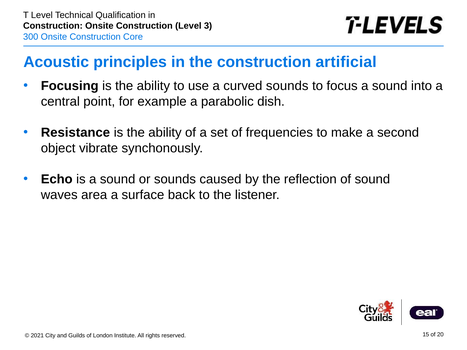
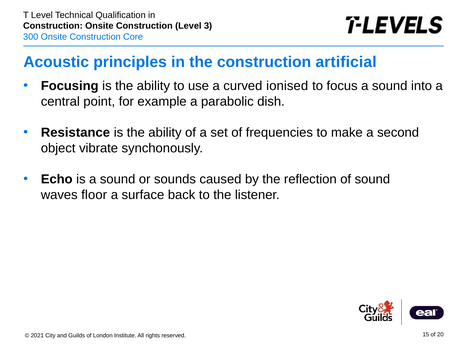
curved sounds: sounds -> ionised (287, 86)
area: area -> floor (94, 195)
